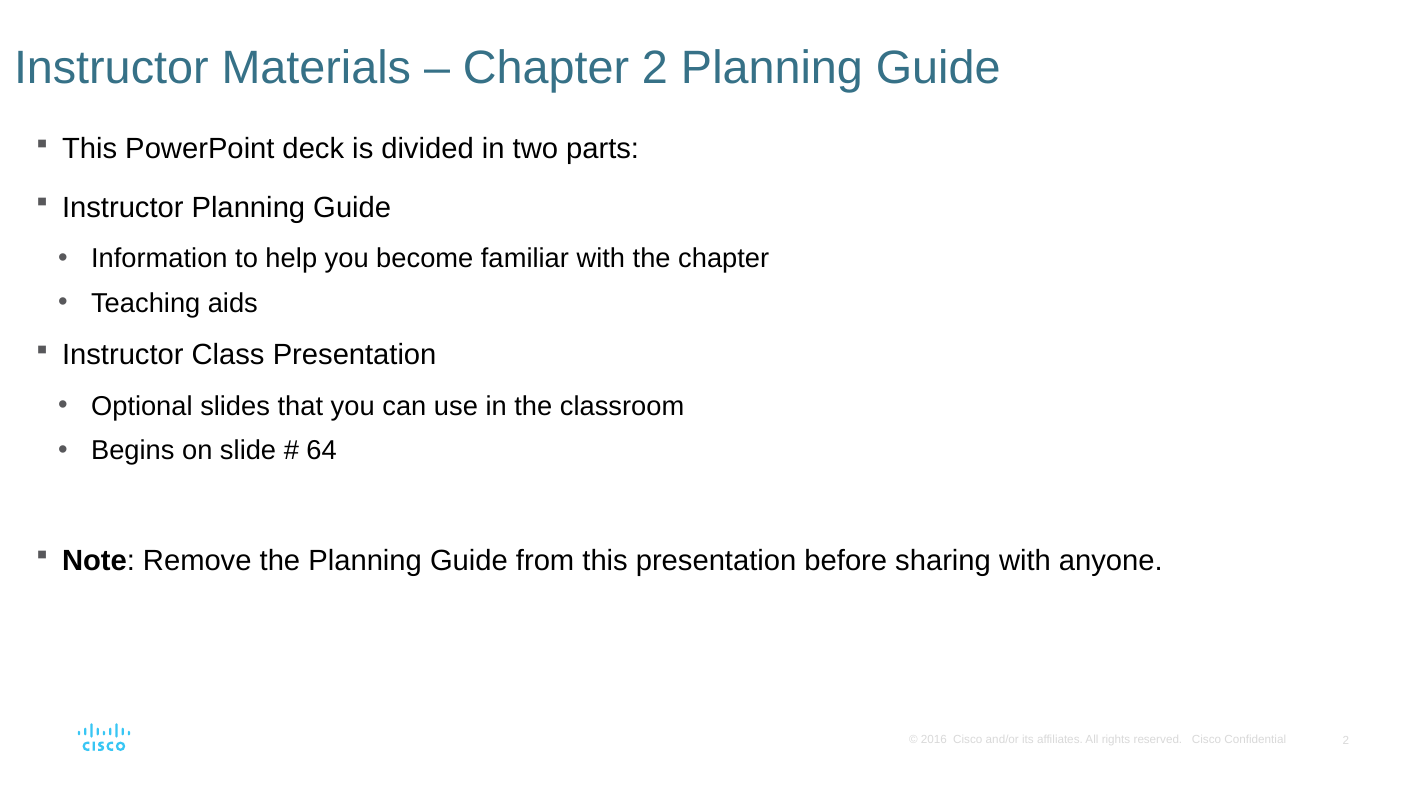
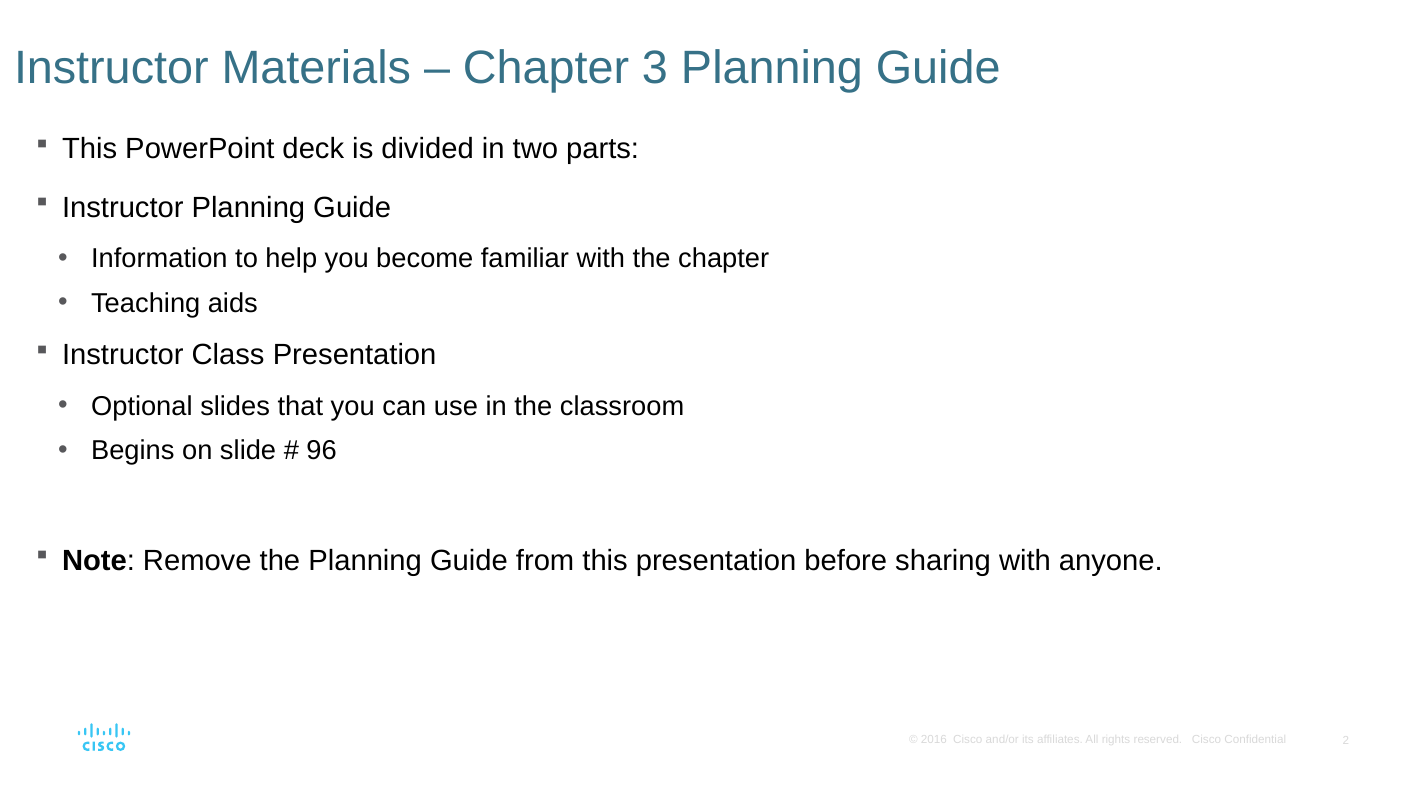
Chapter 2: 2 -> 3 (655, 68)
64: 64 -> 96 (322, 451)
